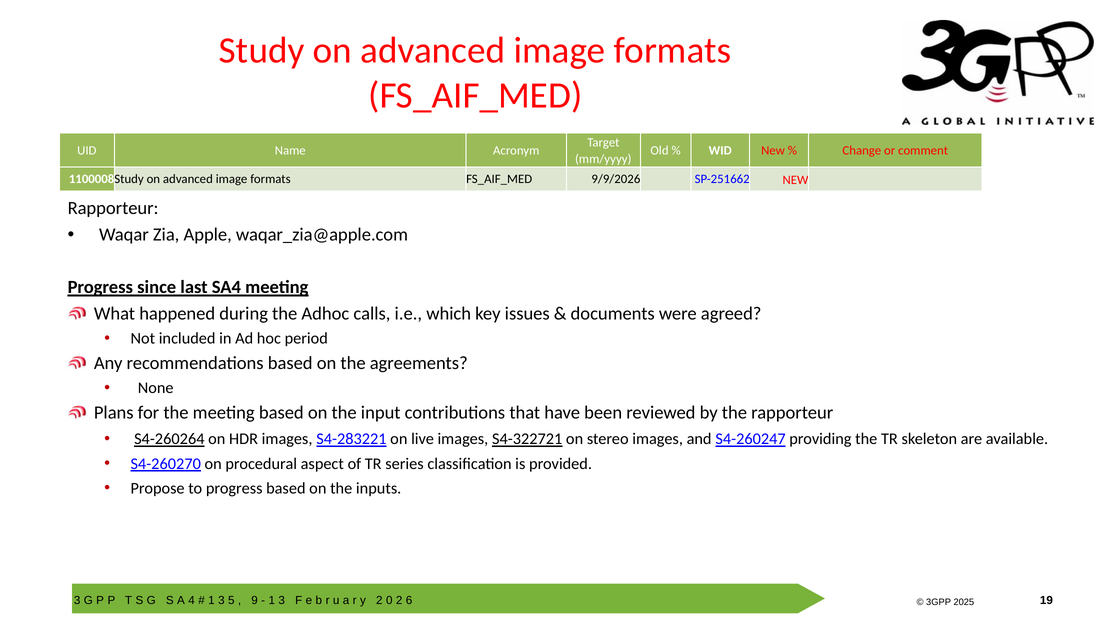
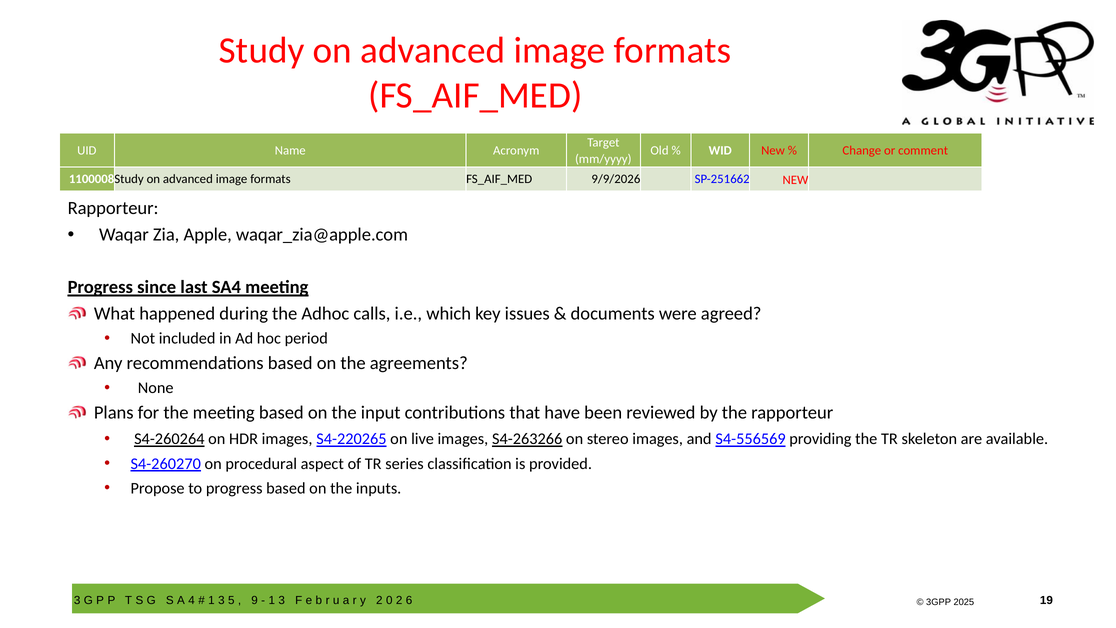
S4-283221: S4-283221 -> S4-220265 (351, 439)
S4-322721: S4-322721 -> S4-263266 (527, 439)
S4-260247: S4-260247 -> S4-556569 (751, 439)
